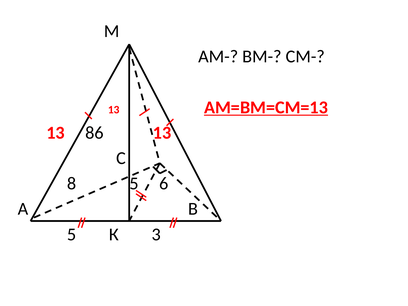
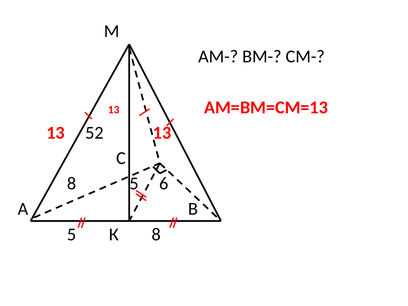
АМ=ВМ=СМ=13 underline: present -> none (266, 107)
86: 86 -> 52 (94, 133)
К 3: 3 -> 8 (156, 234)
